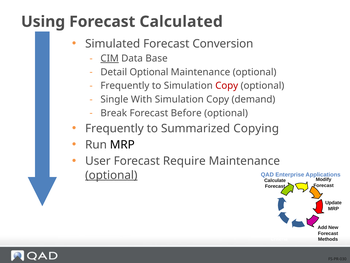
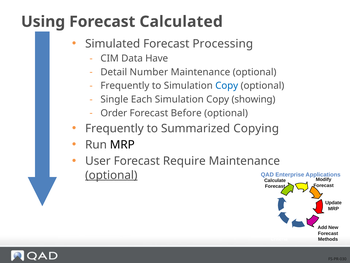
Conversion: Conversion -> Processing (223, 44)
CIM underline: present -> none (110, 58)
Base: Base -> Have (157, 58)
Detail Optional: Optional -> Number (149, 72)
Copy colour: red -> blue (227, 86)
With: With -> Each (142, 99)
demand: demand -> showing (253, 99)
Break: Break -> Order (114, 113)
